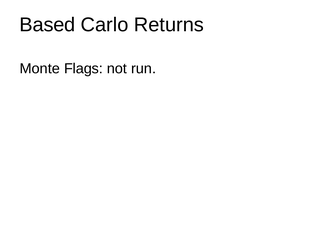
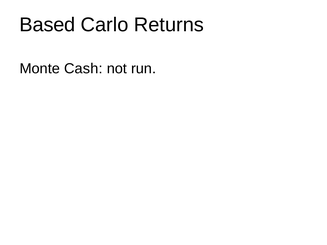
Flags: Flags -> Cash (83, 69)
